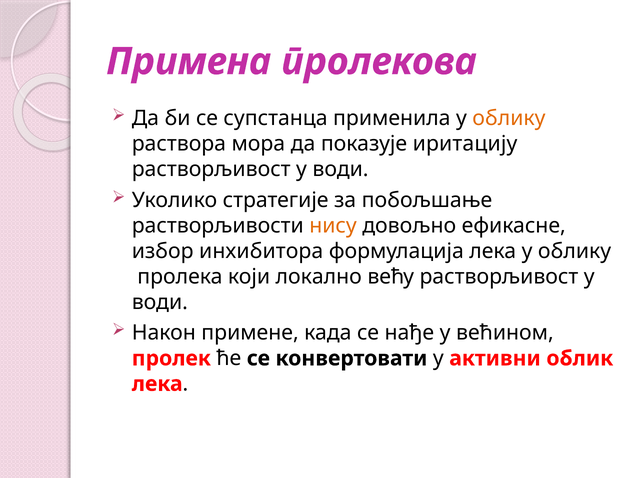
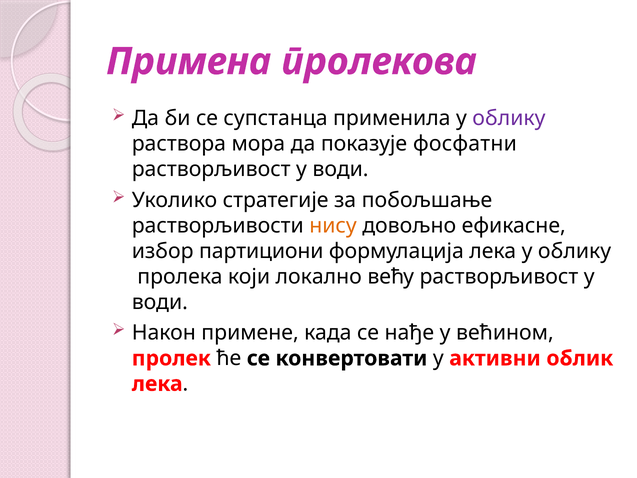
облику colour: orange -> purple (509, 118)
иритацију: иритацију -> фосфатни (465, 144)
инхибитора: инхибитора -> партициони (261, 251)
